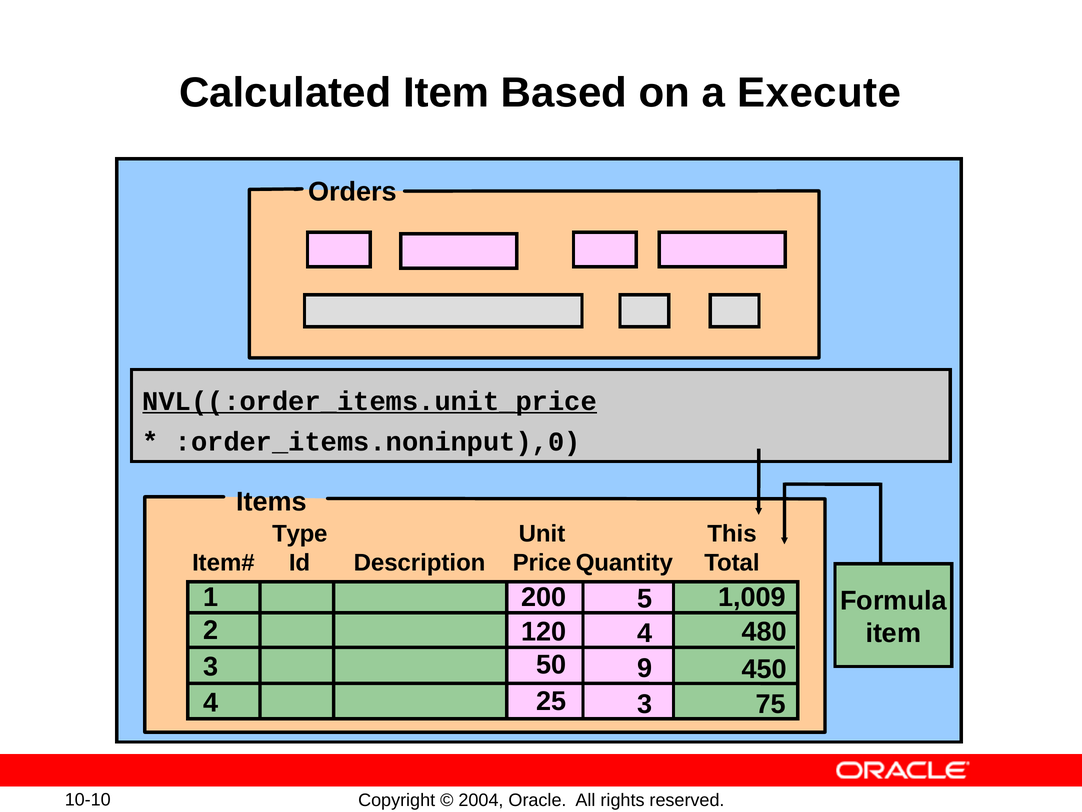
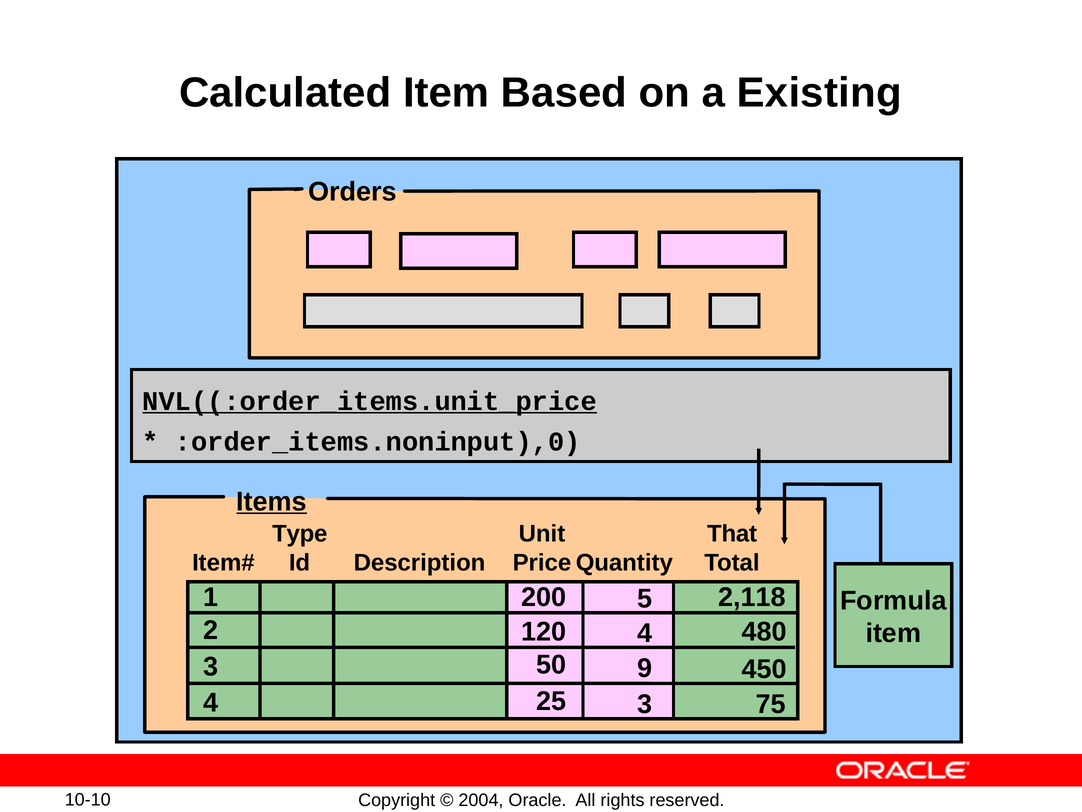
Execute: Execute -> Existing (819, 93)
Items underline: none -> present (272, 501)
This: This -> That (732, 534)
1,009: 1,009 -> 2,118 (752, 597)
